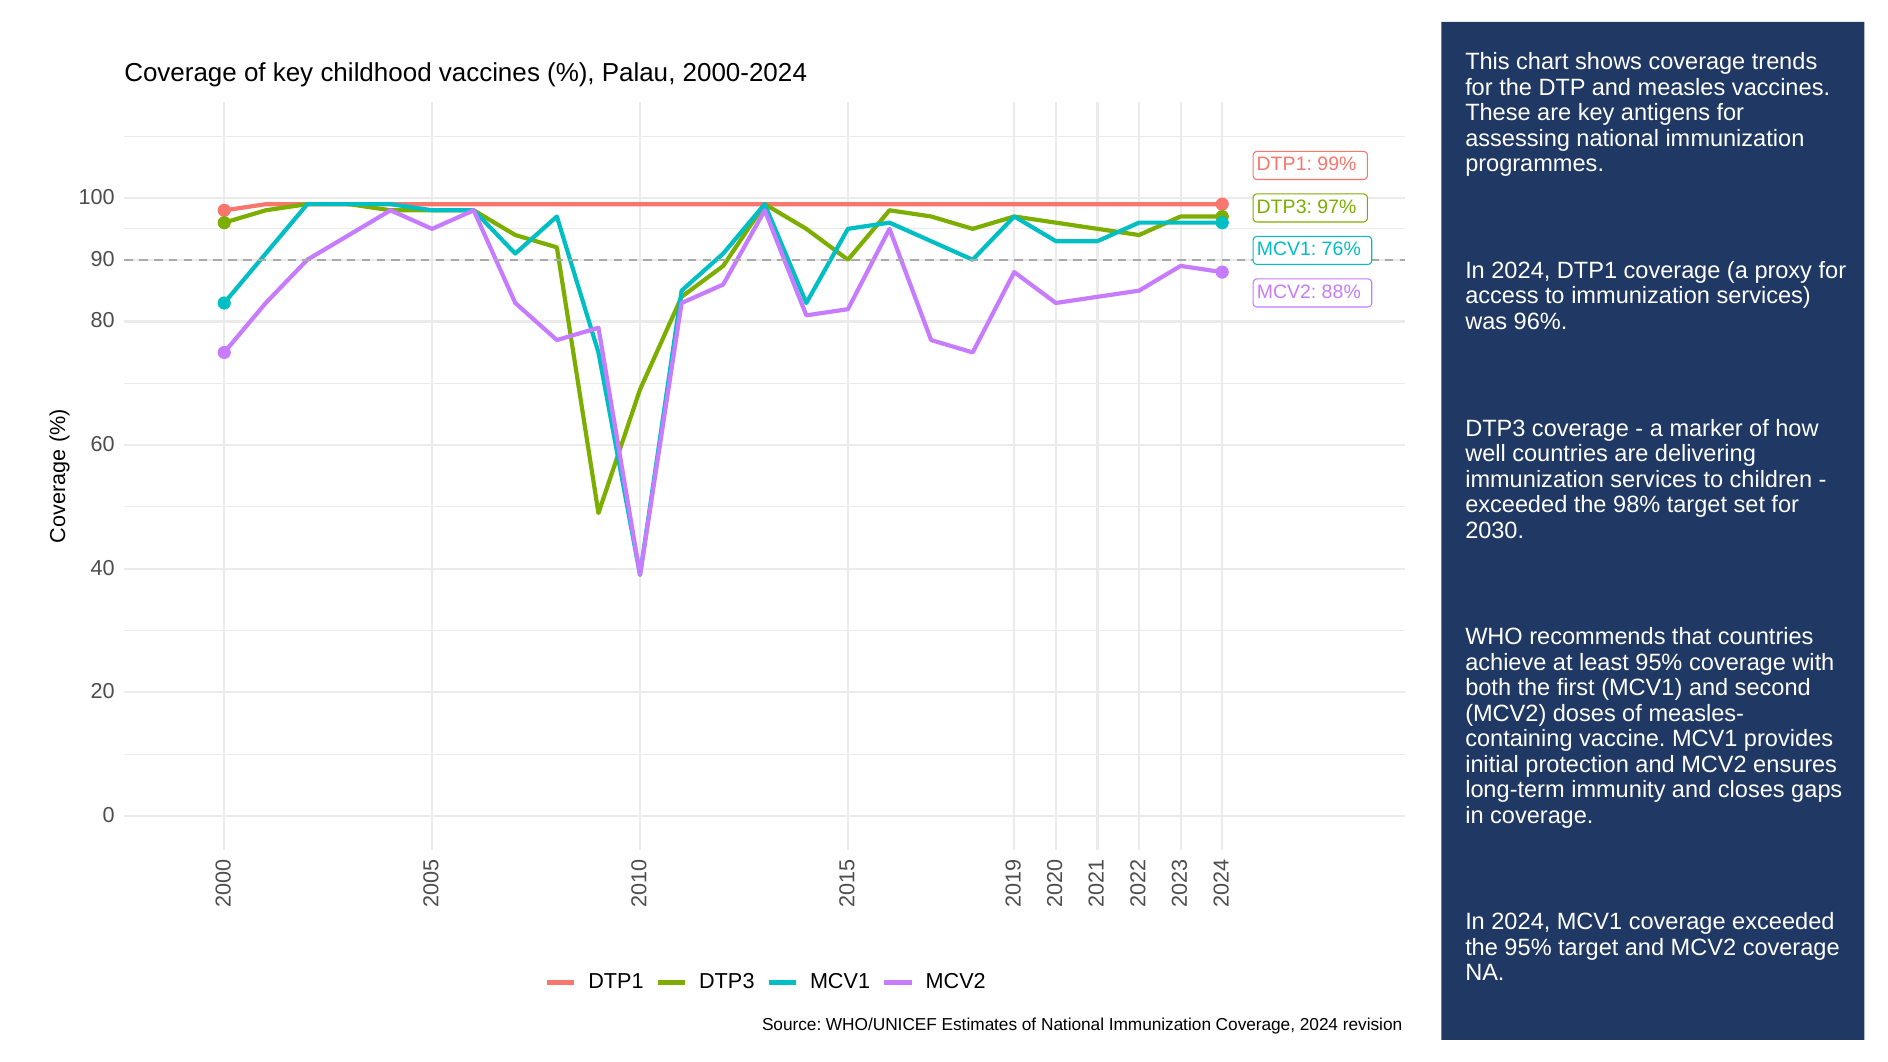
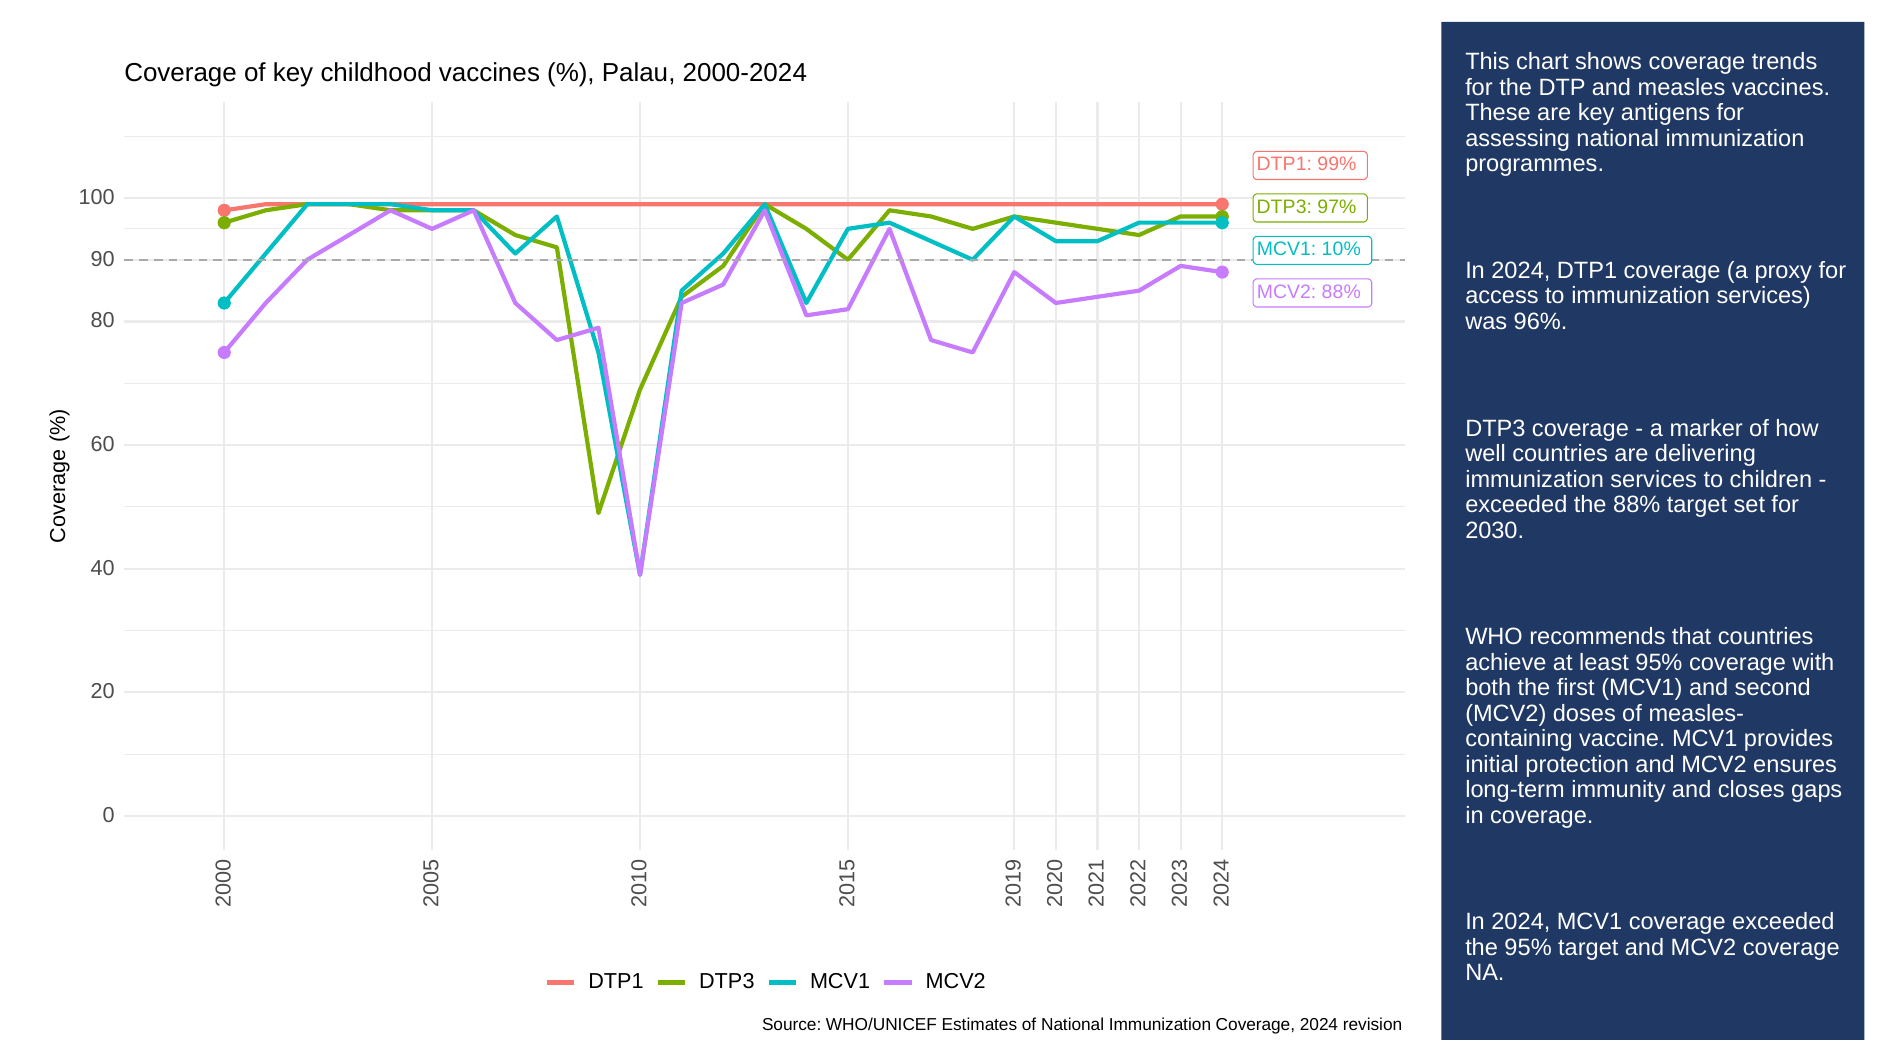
76%: 76% -> 10% (1341, 249)
the 98%: 98% -> 88% (1637, 505)
